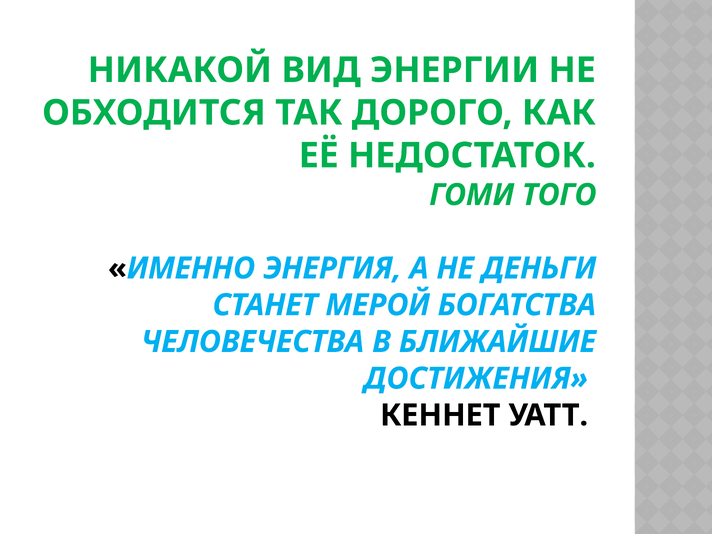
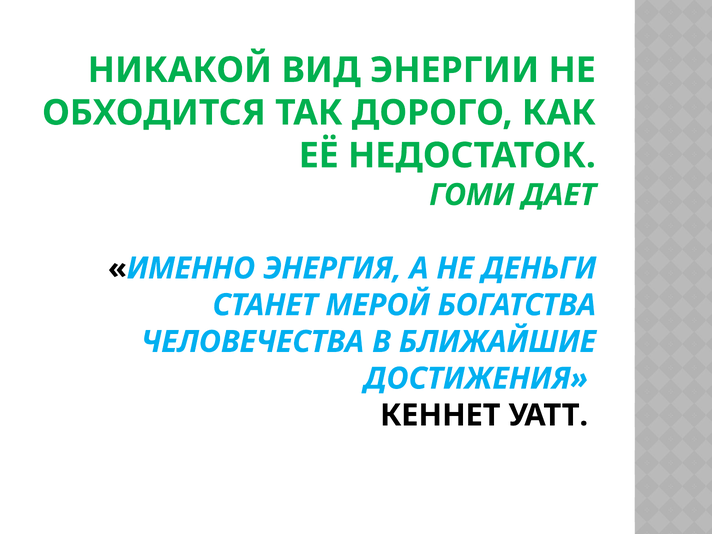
ТОГО: ТОГО -> ДАЕТ (559, 195)
